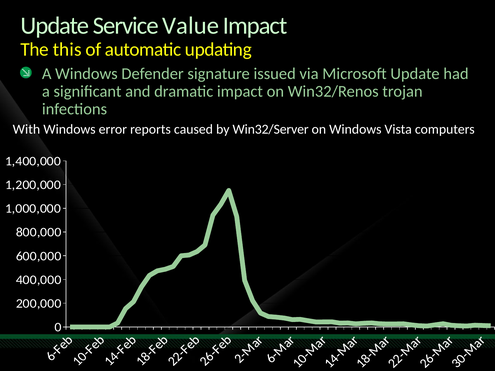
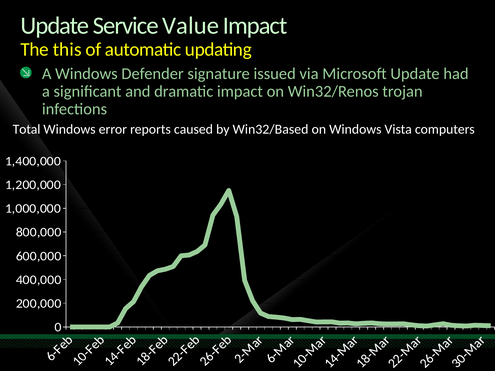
With: With -> Total (27, 129)
Win32/Server: Win32/Server -> Win32/Based (271, 129)
